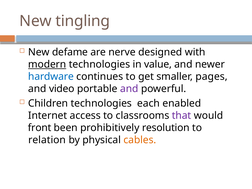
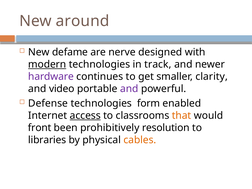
tingling: tingling -> around (83, 21)
value: value -> track (158, 64)
hardware colour: blue -> purple (51, 77)
pages: pages -> clarity (212, 77)
Children: Children -> Defense (48, 103)
each: each -> form (149, 103)
access underline: none -> present (85, 116)
that colour: purple -> orange (182, 116)
relation: relation -> libraries (47, 140)
